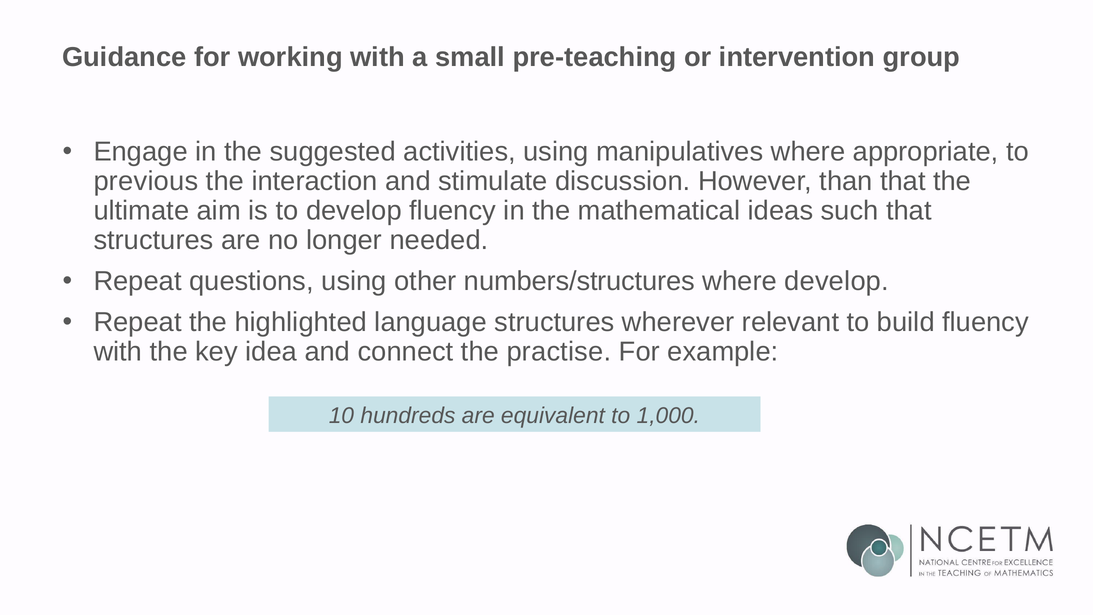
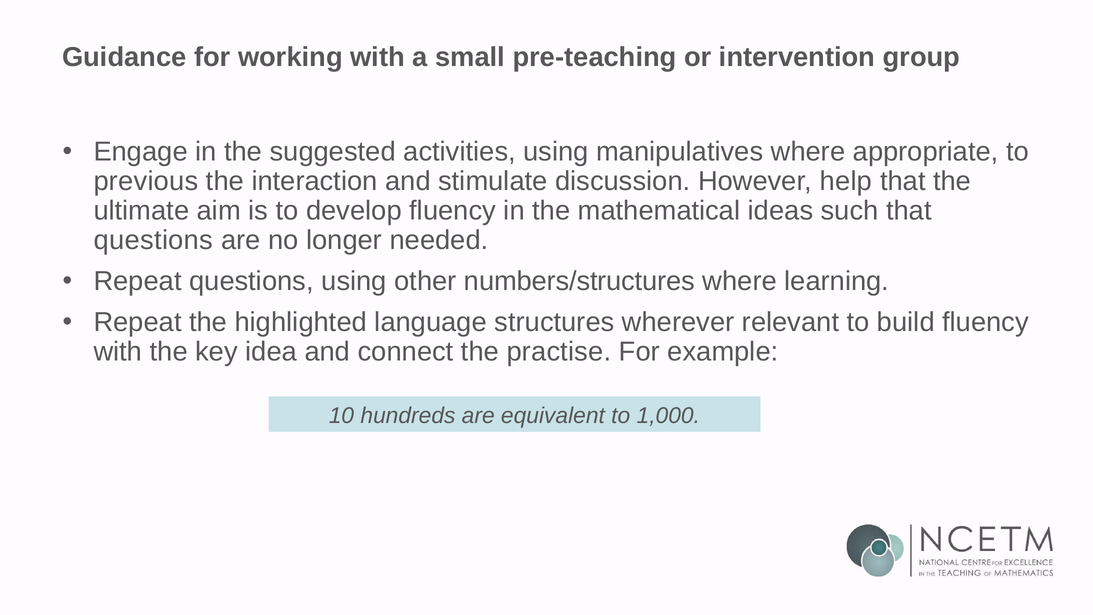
than: than -> help (846, 181)
structures: structures -> questions (153, 240)
where develop: develop -> learning (837, 281)
